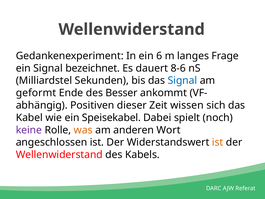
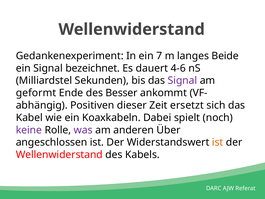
6: 6 -> 7 (159, 56)
Frage: Frage -> Beide (225, 56)
8-6: 8-6 -> 4-6 (178, 68)
Signal colour: blue -> purple (182, 80)
wissen: wissen -> ersetzt (187, 105)
Speisekabel: Speisekabel -> Koaxkabeln (111, 117)
was colour: orange -> purple (83, 130)
Wort: Wort -> Über (169, 130)
